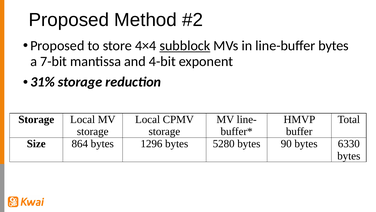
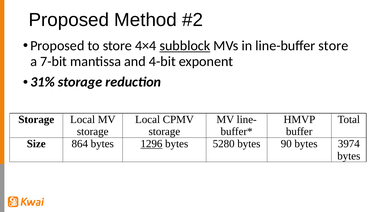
line-buffer bytes: bytes -> store (333, 46)
1296 underline: none -> present (151, 143)
6330: 6330 -> 3974 (349, 143)
